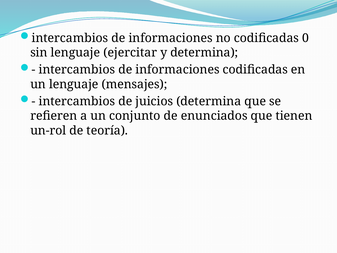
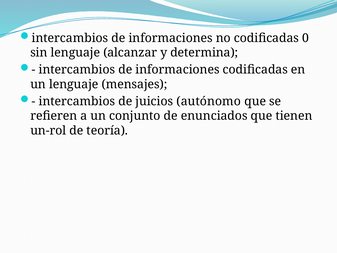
ejercitar: ejercitar -> alcanzar (130, 53)
juicios determina: determina -> autónomo (209, 101)
